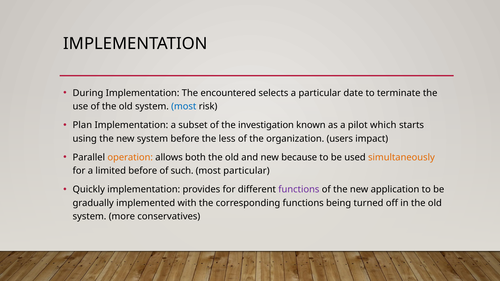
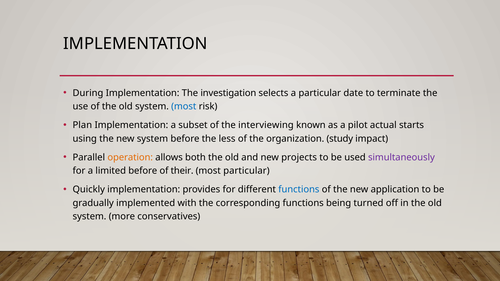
encountered: encountered -> investigation (228, 93)
investigation: investigation -> interviewing (266, 125)
which: which -> actual (383, 125)
users: users -> study (340, 139)
because: because -> projects (299, 157)
simultaneously colour: orange -> purple (401, 157)
such: such -> their (182, 171)
functions colour: purple -> blue (299, 190)
